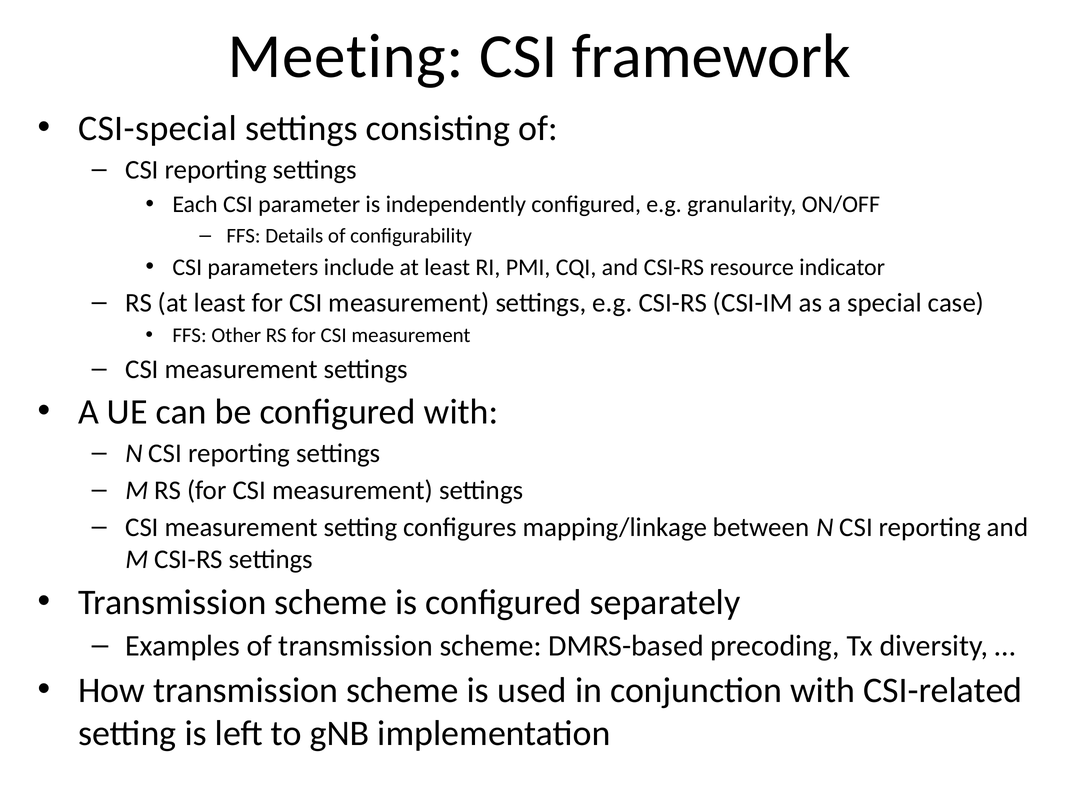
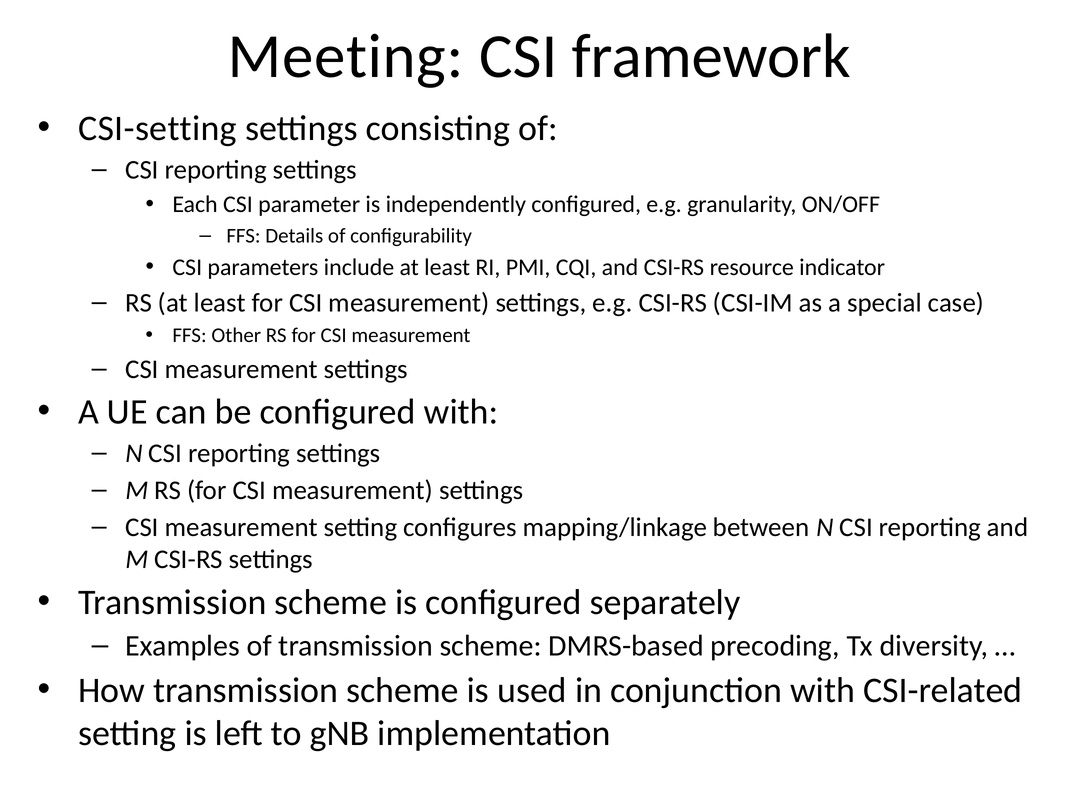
CSI-special: CSI-special -> CSI-setting (157, 128)
